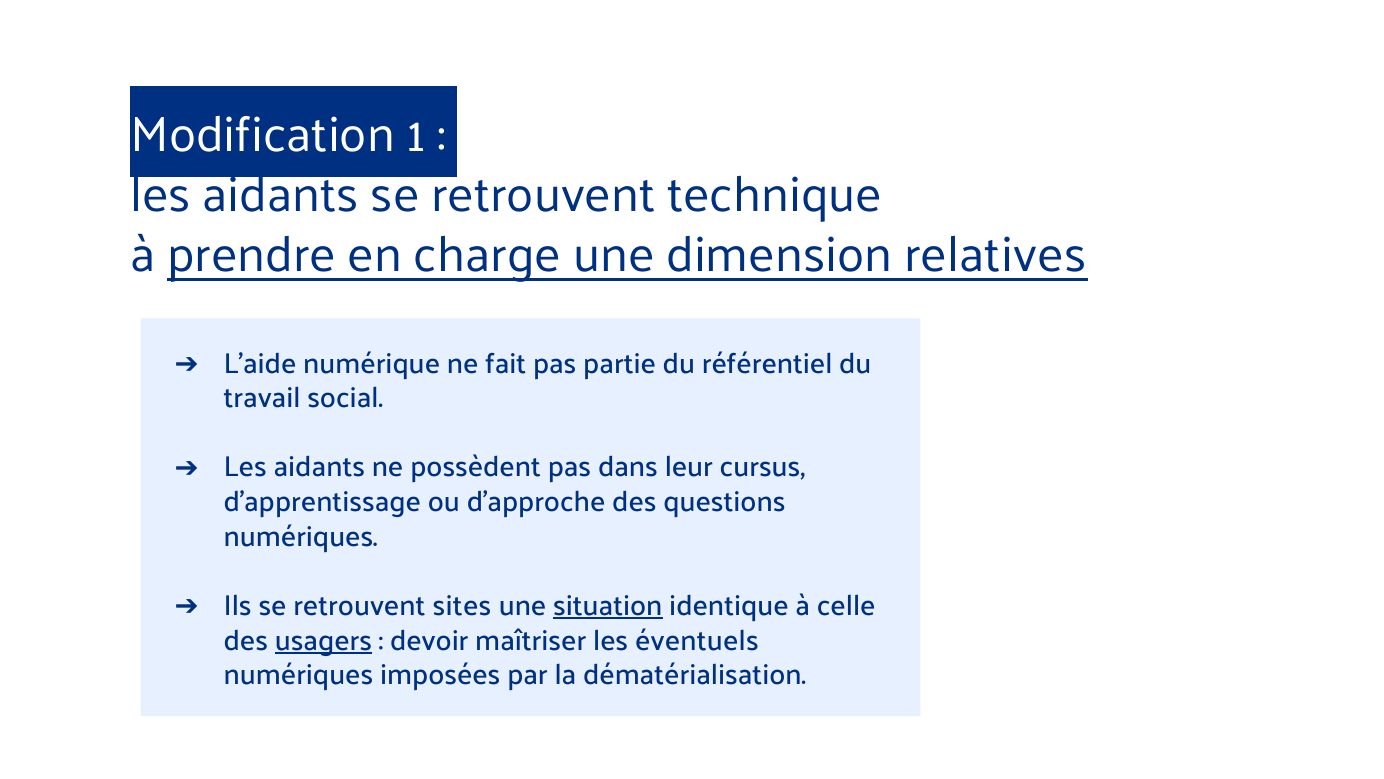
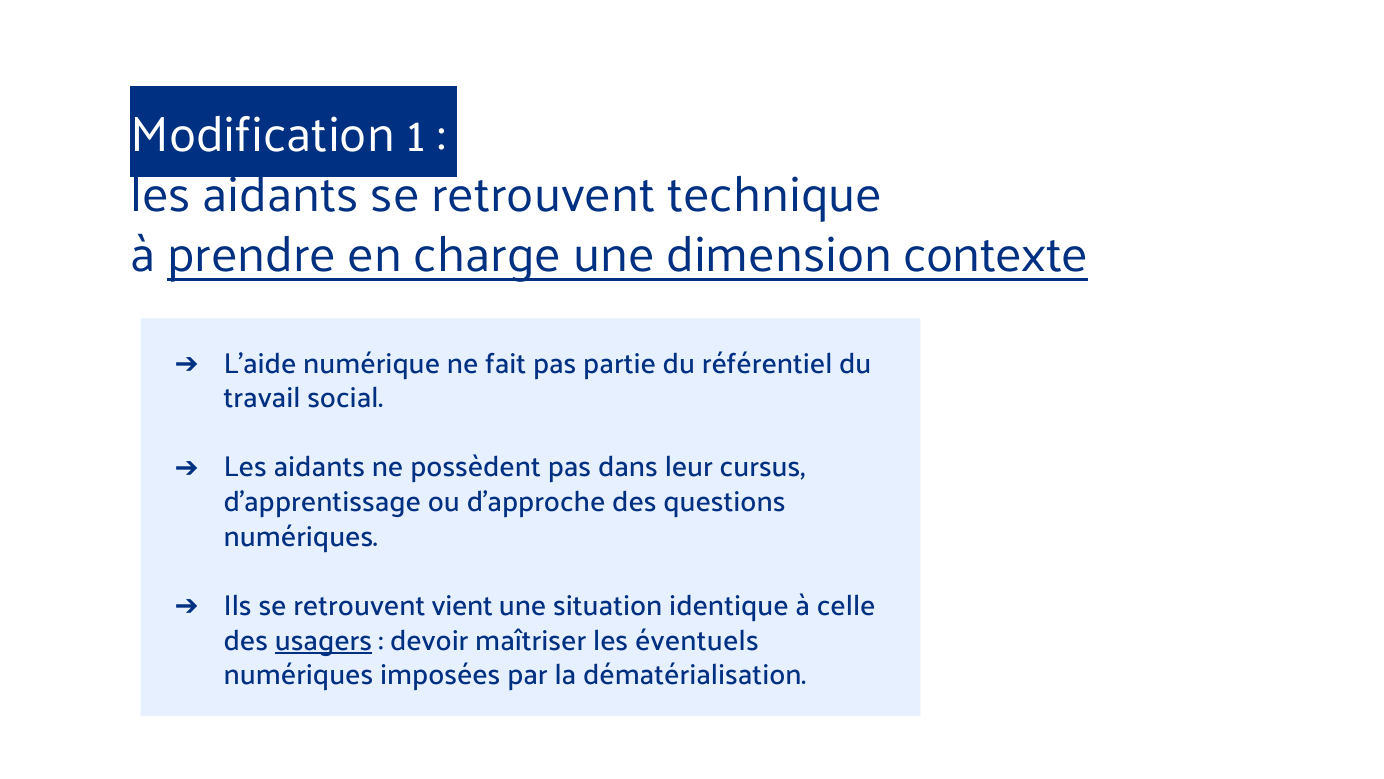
relatives: relatives -> contexte (996, 255)
sites: sites -> vient (462, 605)
situation underline: present -> none (608, 605)
